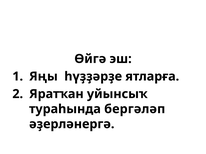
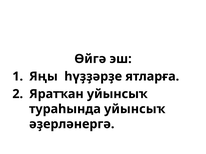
тураһында бергәләп: бергәләп -> уйынсыҡ (135, 109)
